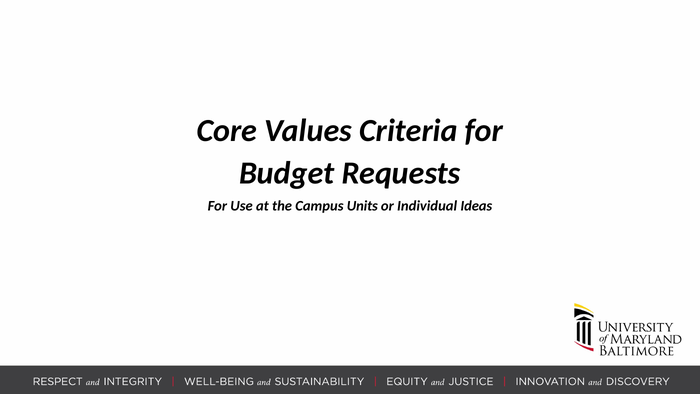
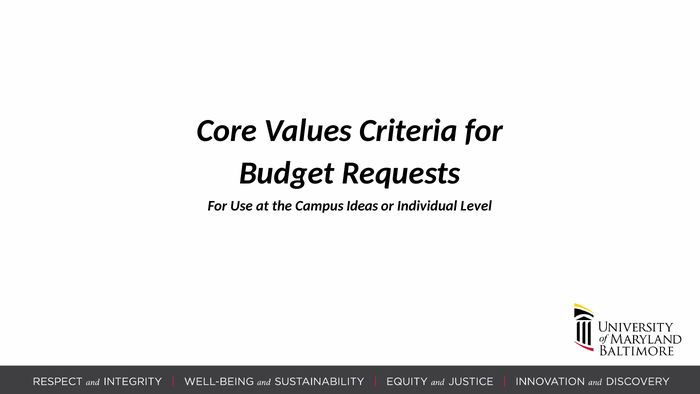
Units: Units -> Ideas (362, 206)
Ideas: Ideas -> Level (476, 206)
